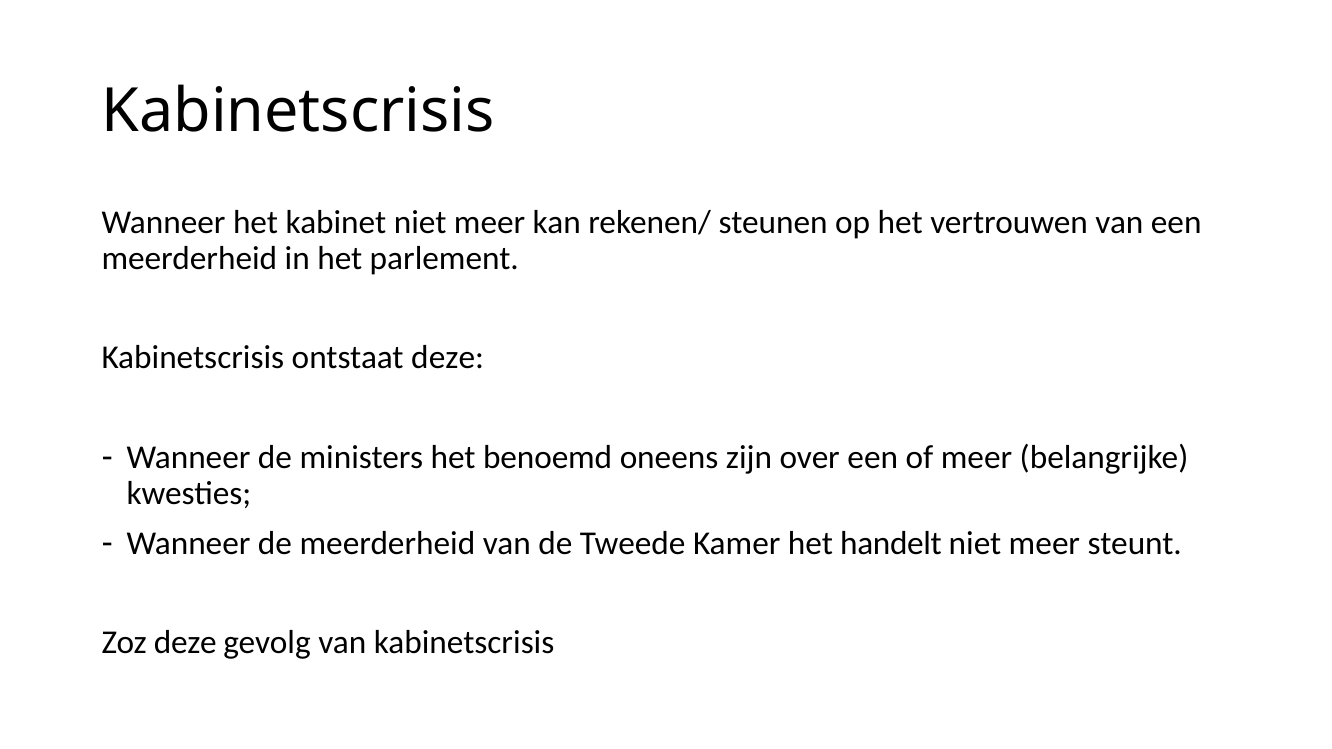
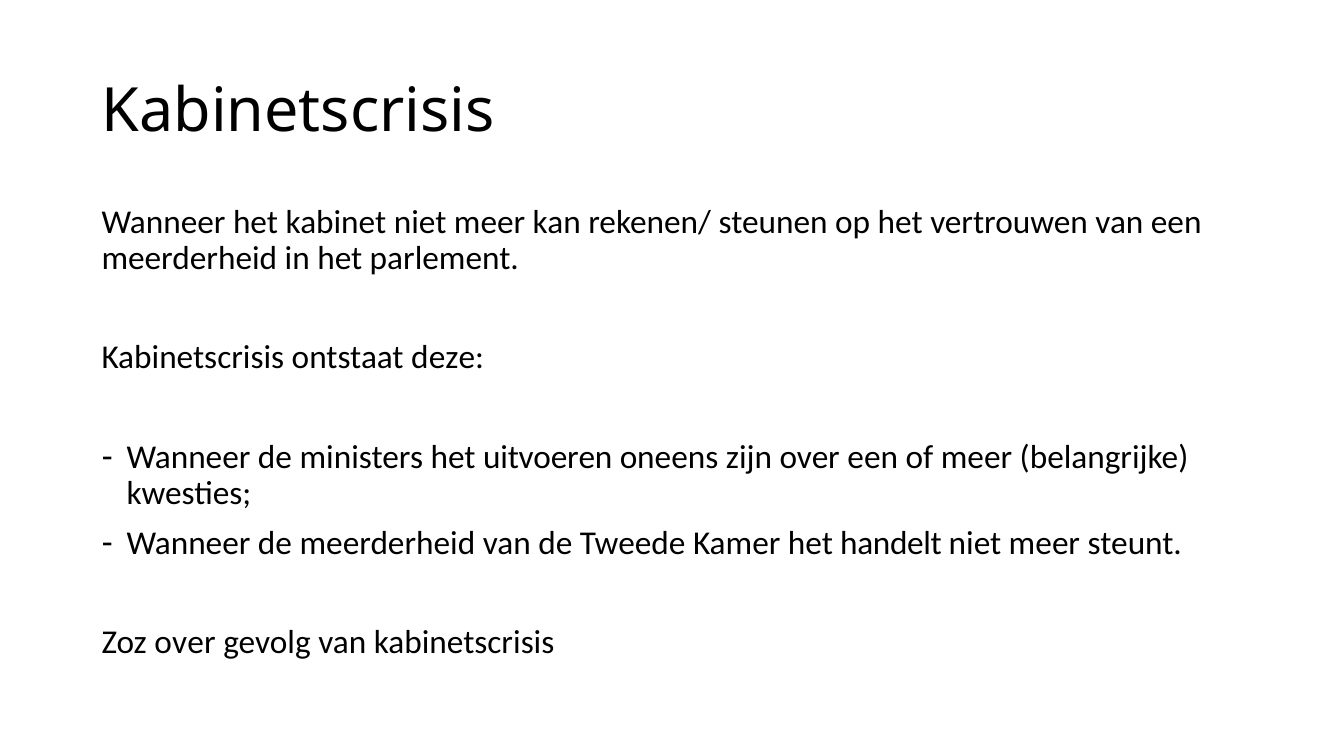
benoemd: benoemd -> uitvoeren (548, 458)
Zoz deze: deze -> over (185, 643)
